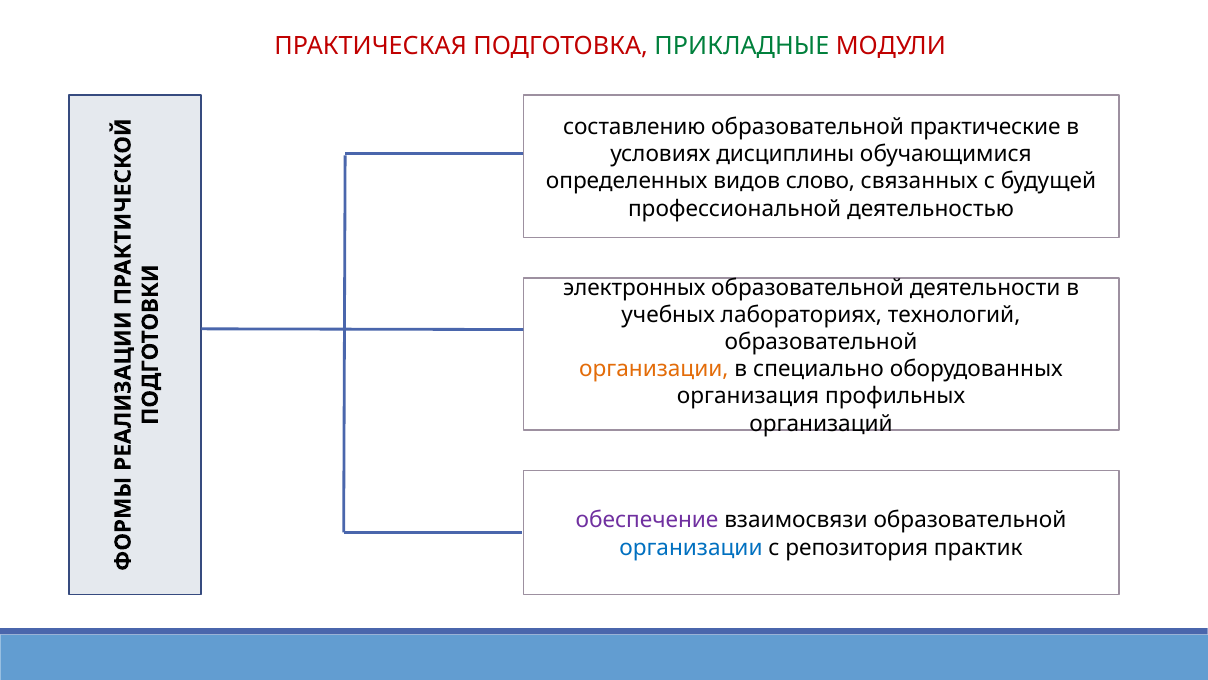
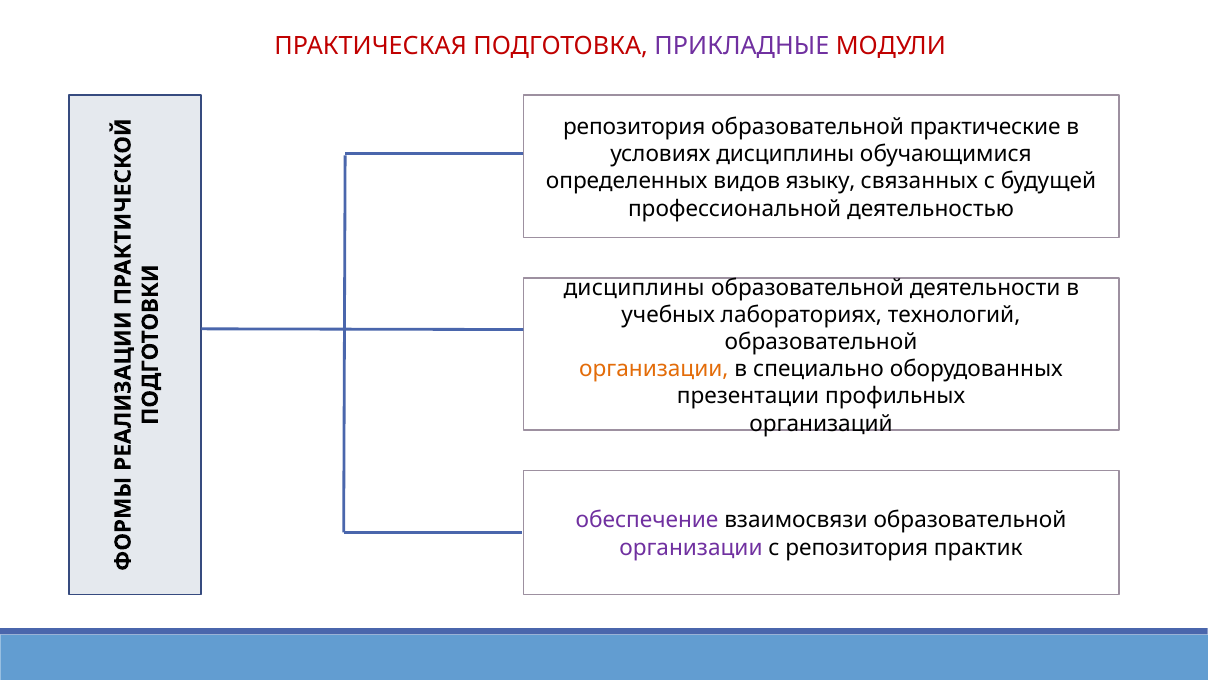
ПРИКЛАДНЫЕ colour: green -> purple (742, 46)
составлению: составлению -> репозитория (634, 127)
слово: слово -> языку (820, 181)
электронных: электронных -> дисциплины (634, 287)
организация: организация -> презентации (748, 396)
организации colour: blue -> purple (691, 547)
